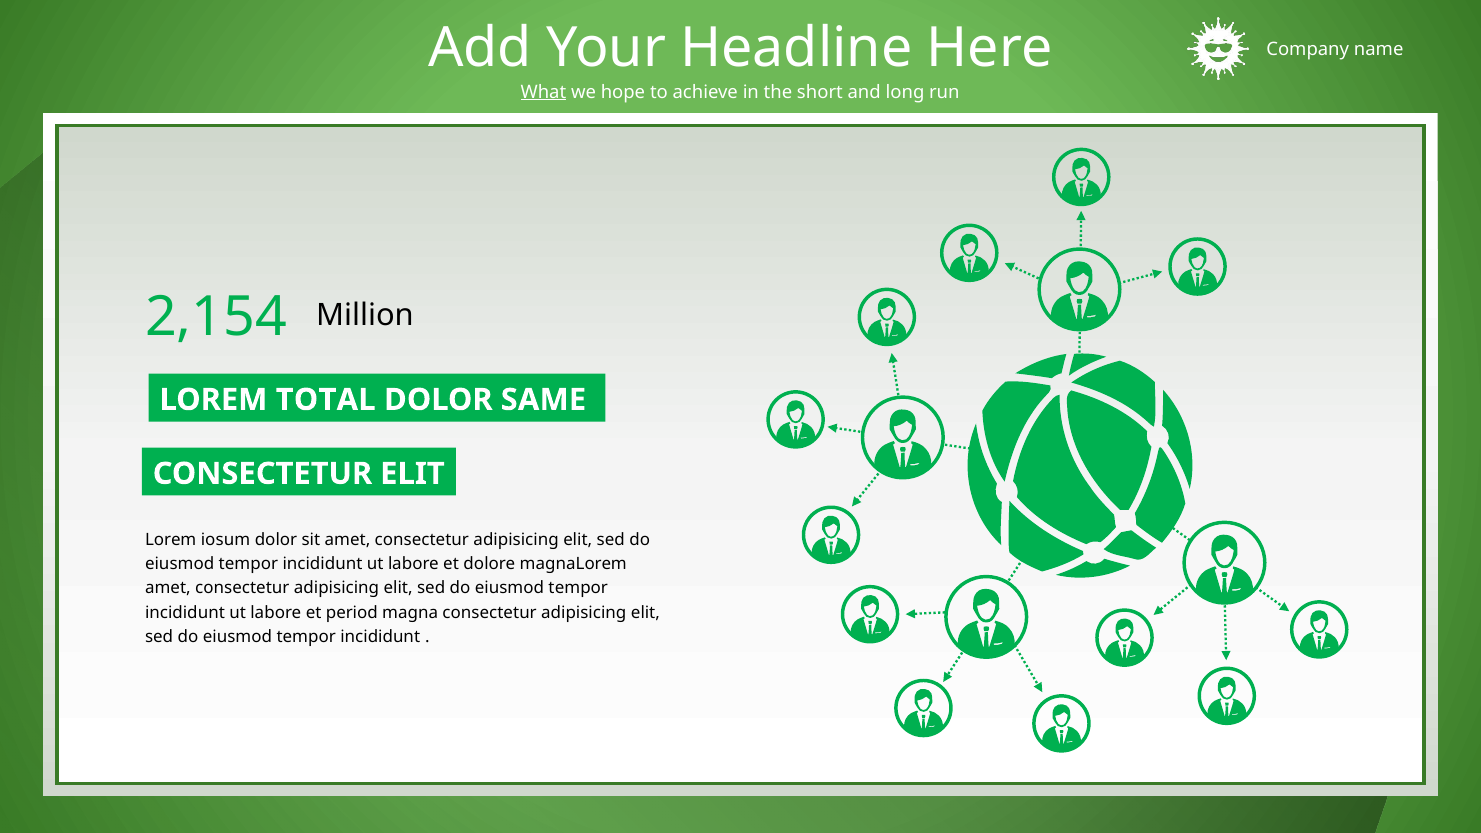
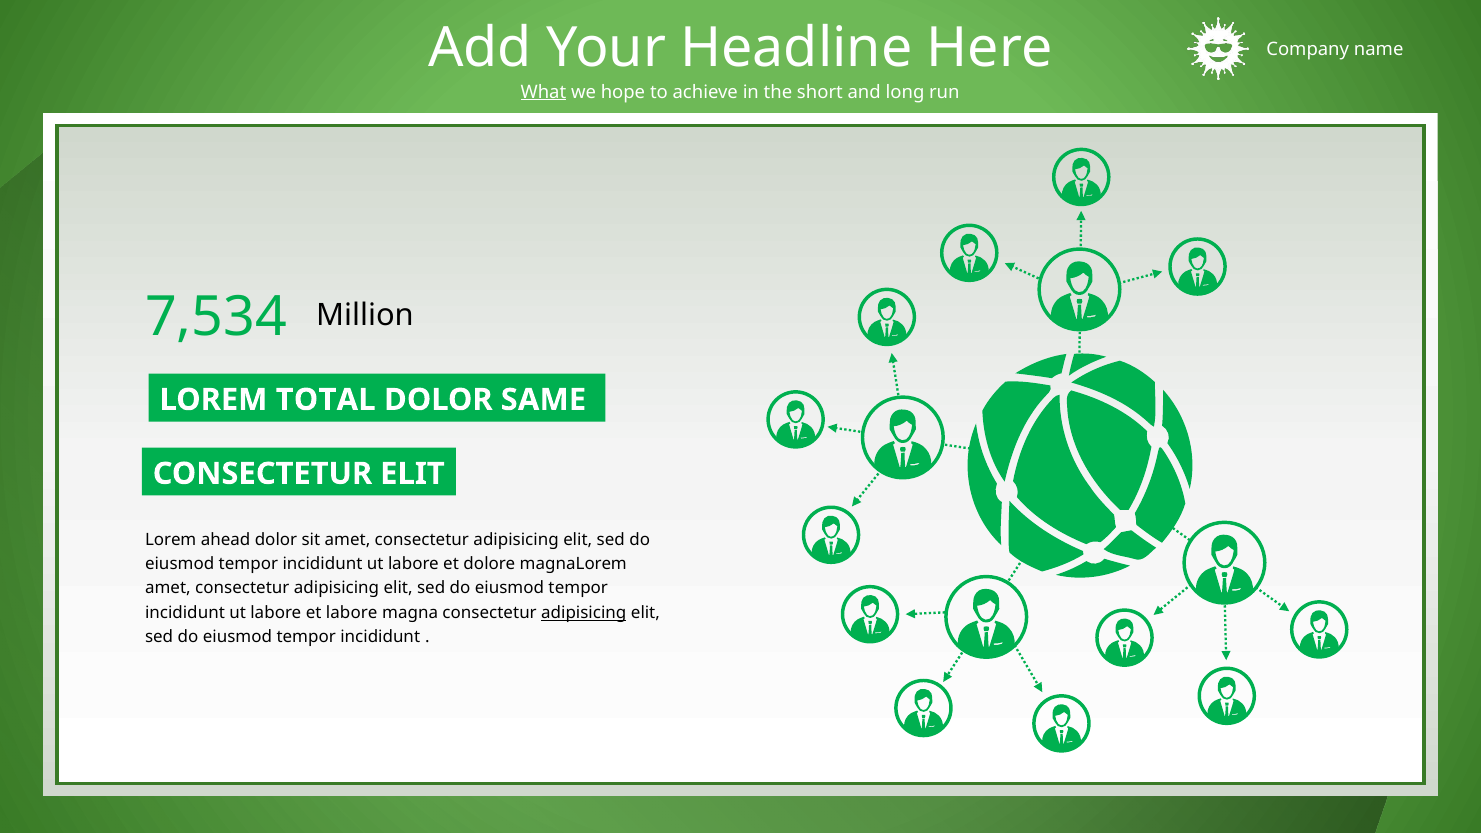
2,154: 2,154 -> 7,534 (216, 317)
iosum: iosum -> ahead (226, 540)
et period: period -> labore (352, 613)
adipisicing underline: none -> present (584, 613)
